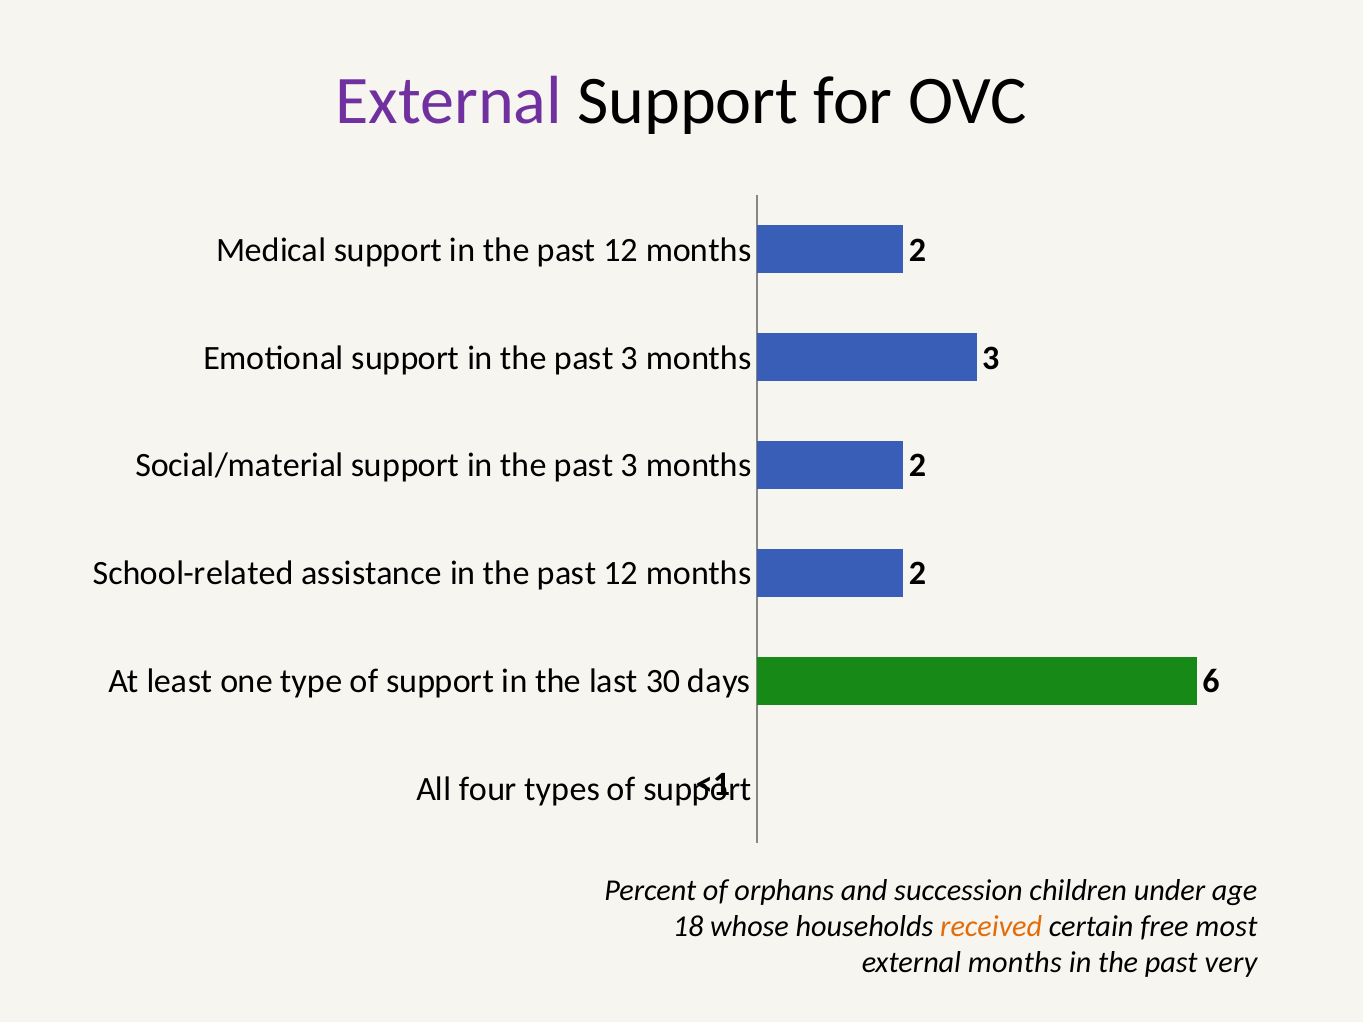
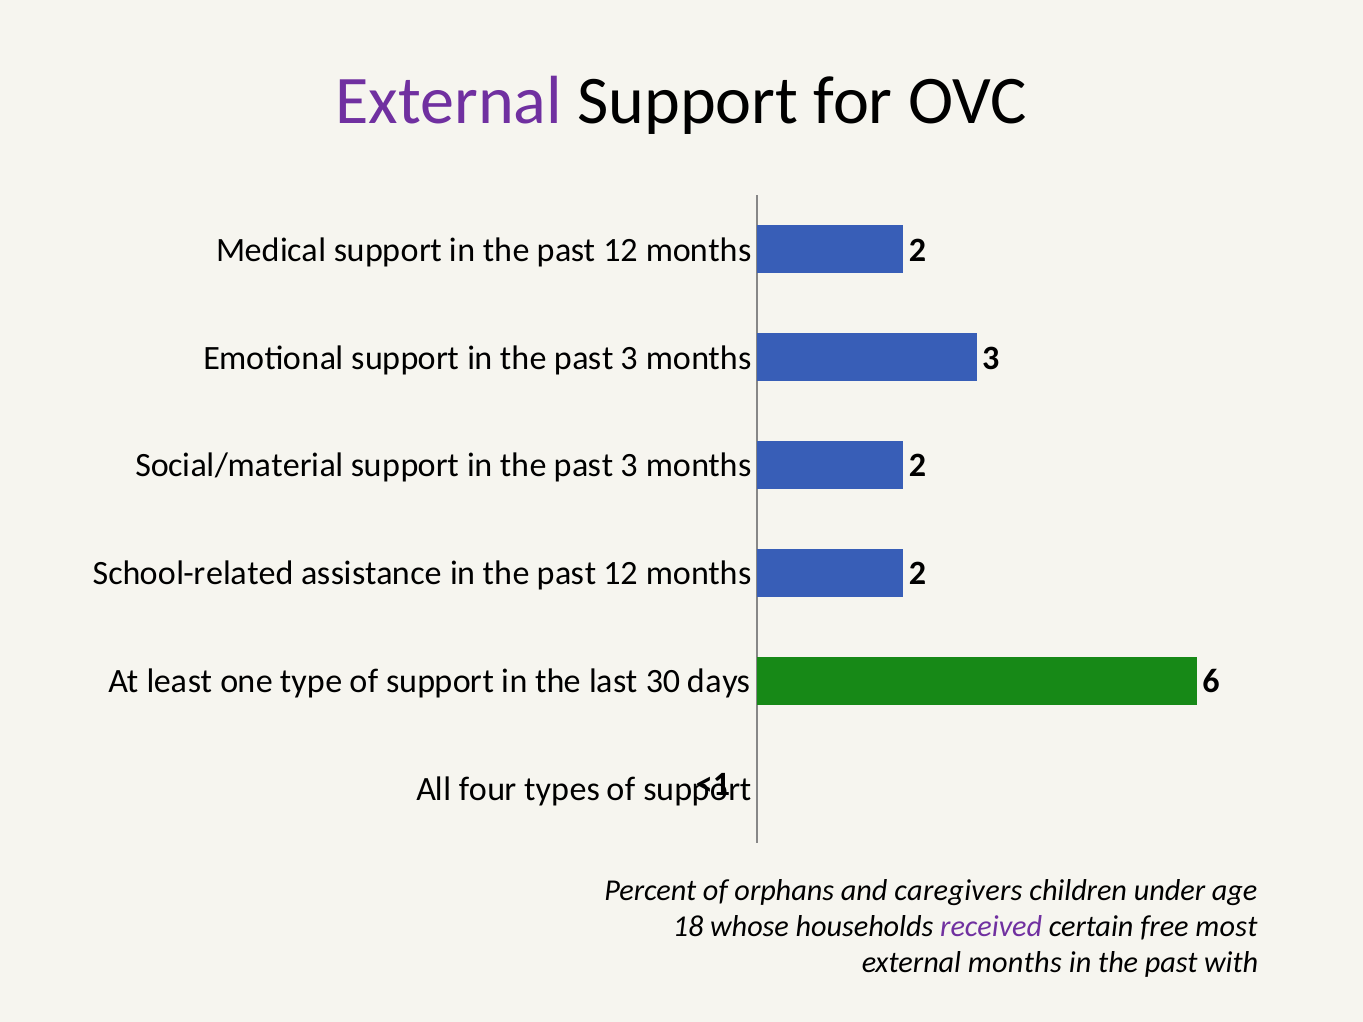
succession: succession -> caregivers (958, 890)
received colour: orange -> purple (991, 927)
very: very -> with (1231, 963)
